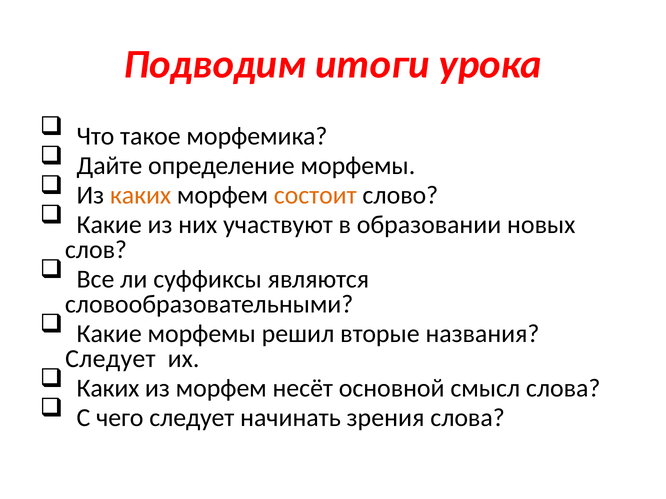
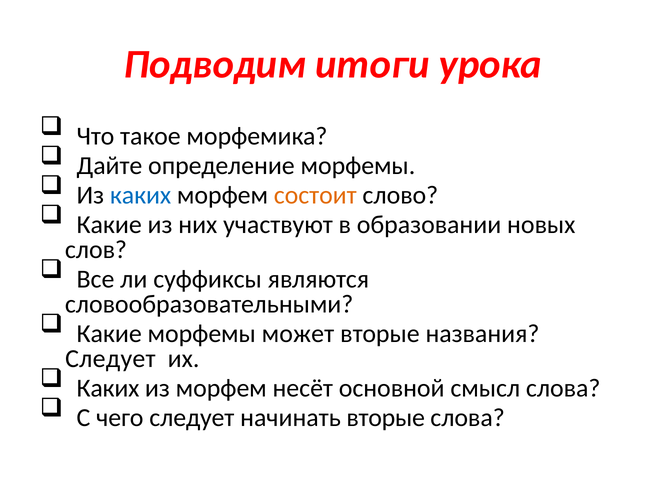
каких colour: orange -> blue (141, 195)
решил: решил -> может (298, 334)
начинать зрения: зрения -> вторые (386, 418)
